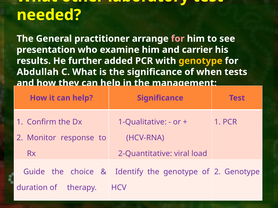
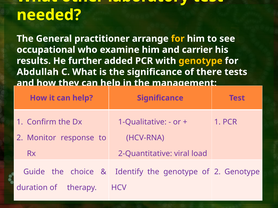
for colour: pink -> yellow (178, 39)
presentation: presentation -> occupational (46, 50)
when: when -> there (209, 72)
